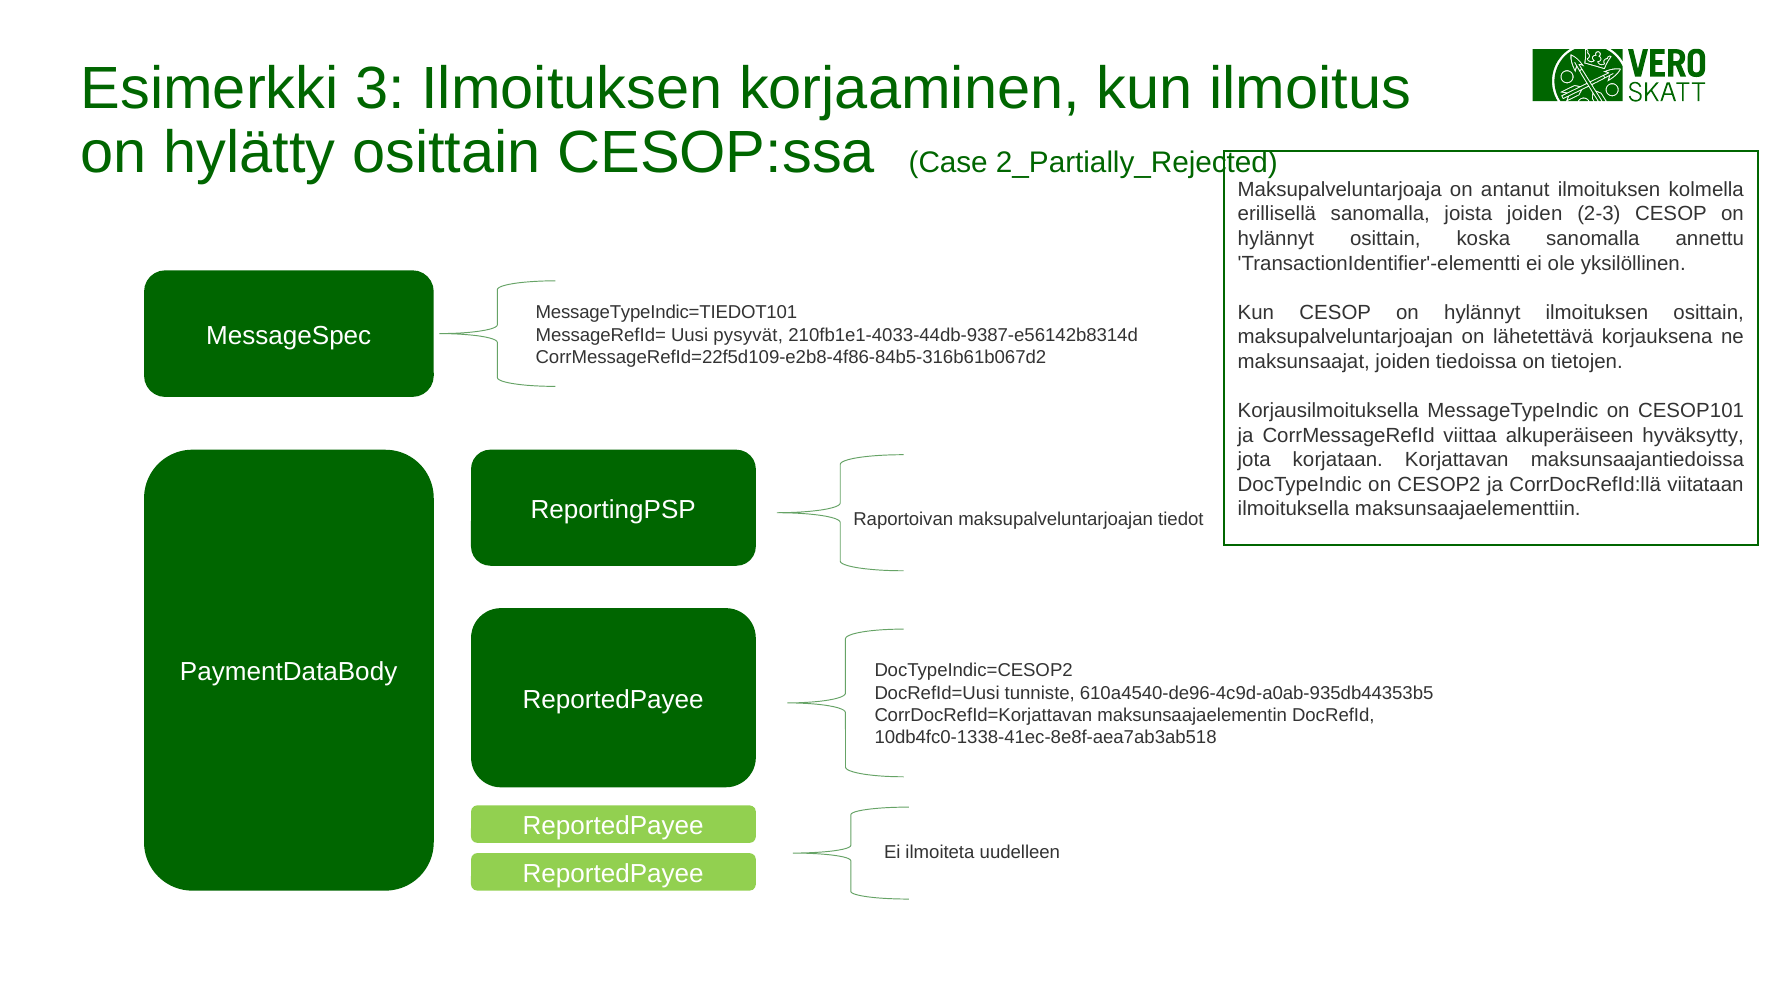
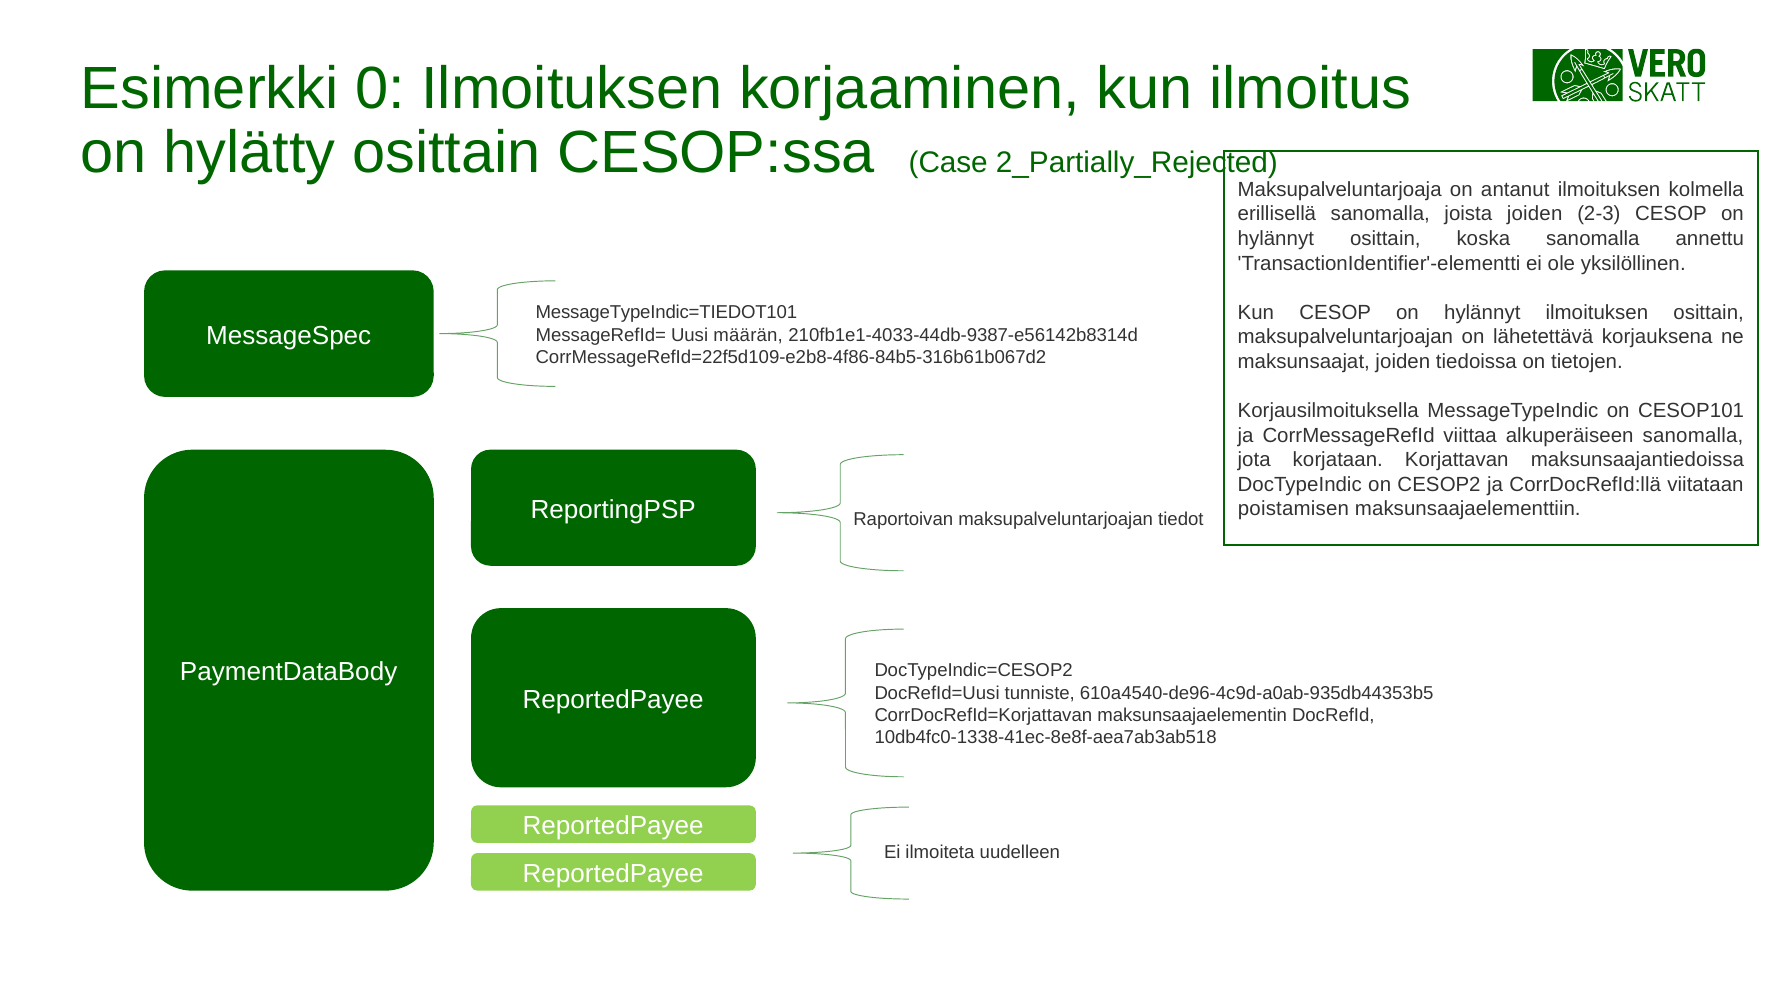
3: 3 -> 0 (380, 89)
pysyvät: pysyvät -> määrän (748, 335)
alkuperäiseen hyväksytty: hyväksytty -> sanomalla (1693, 435)
ilmoituksella: ilmoituksella -> poistamisen (1293, 509)
